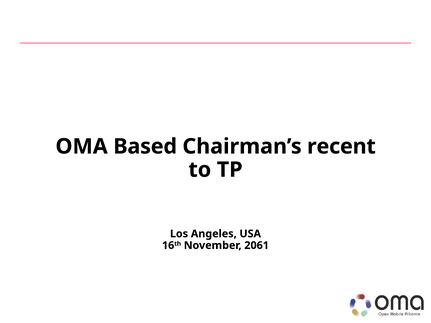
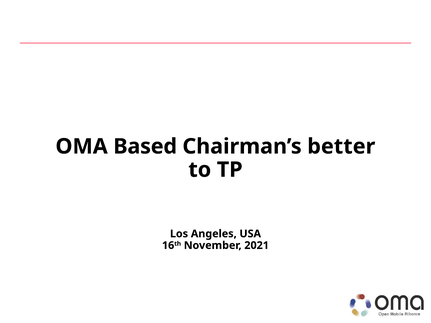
recent: recent -> better (341, 147)
2061: 2061 -> 2021 (257, 246)
